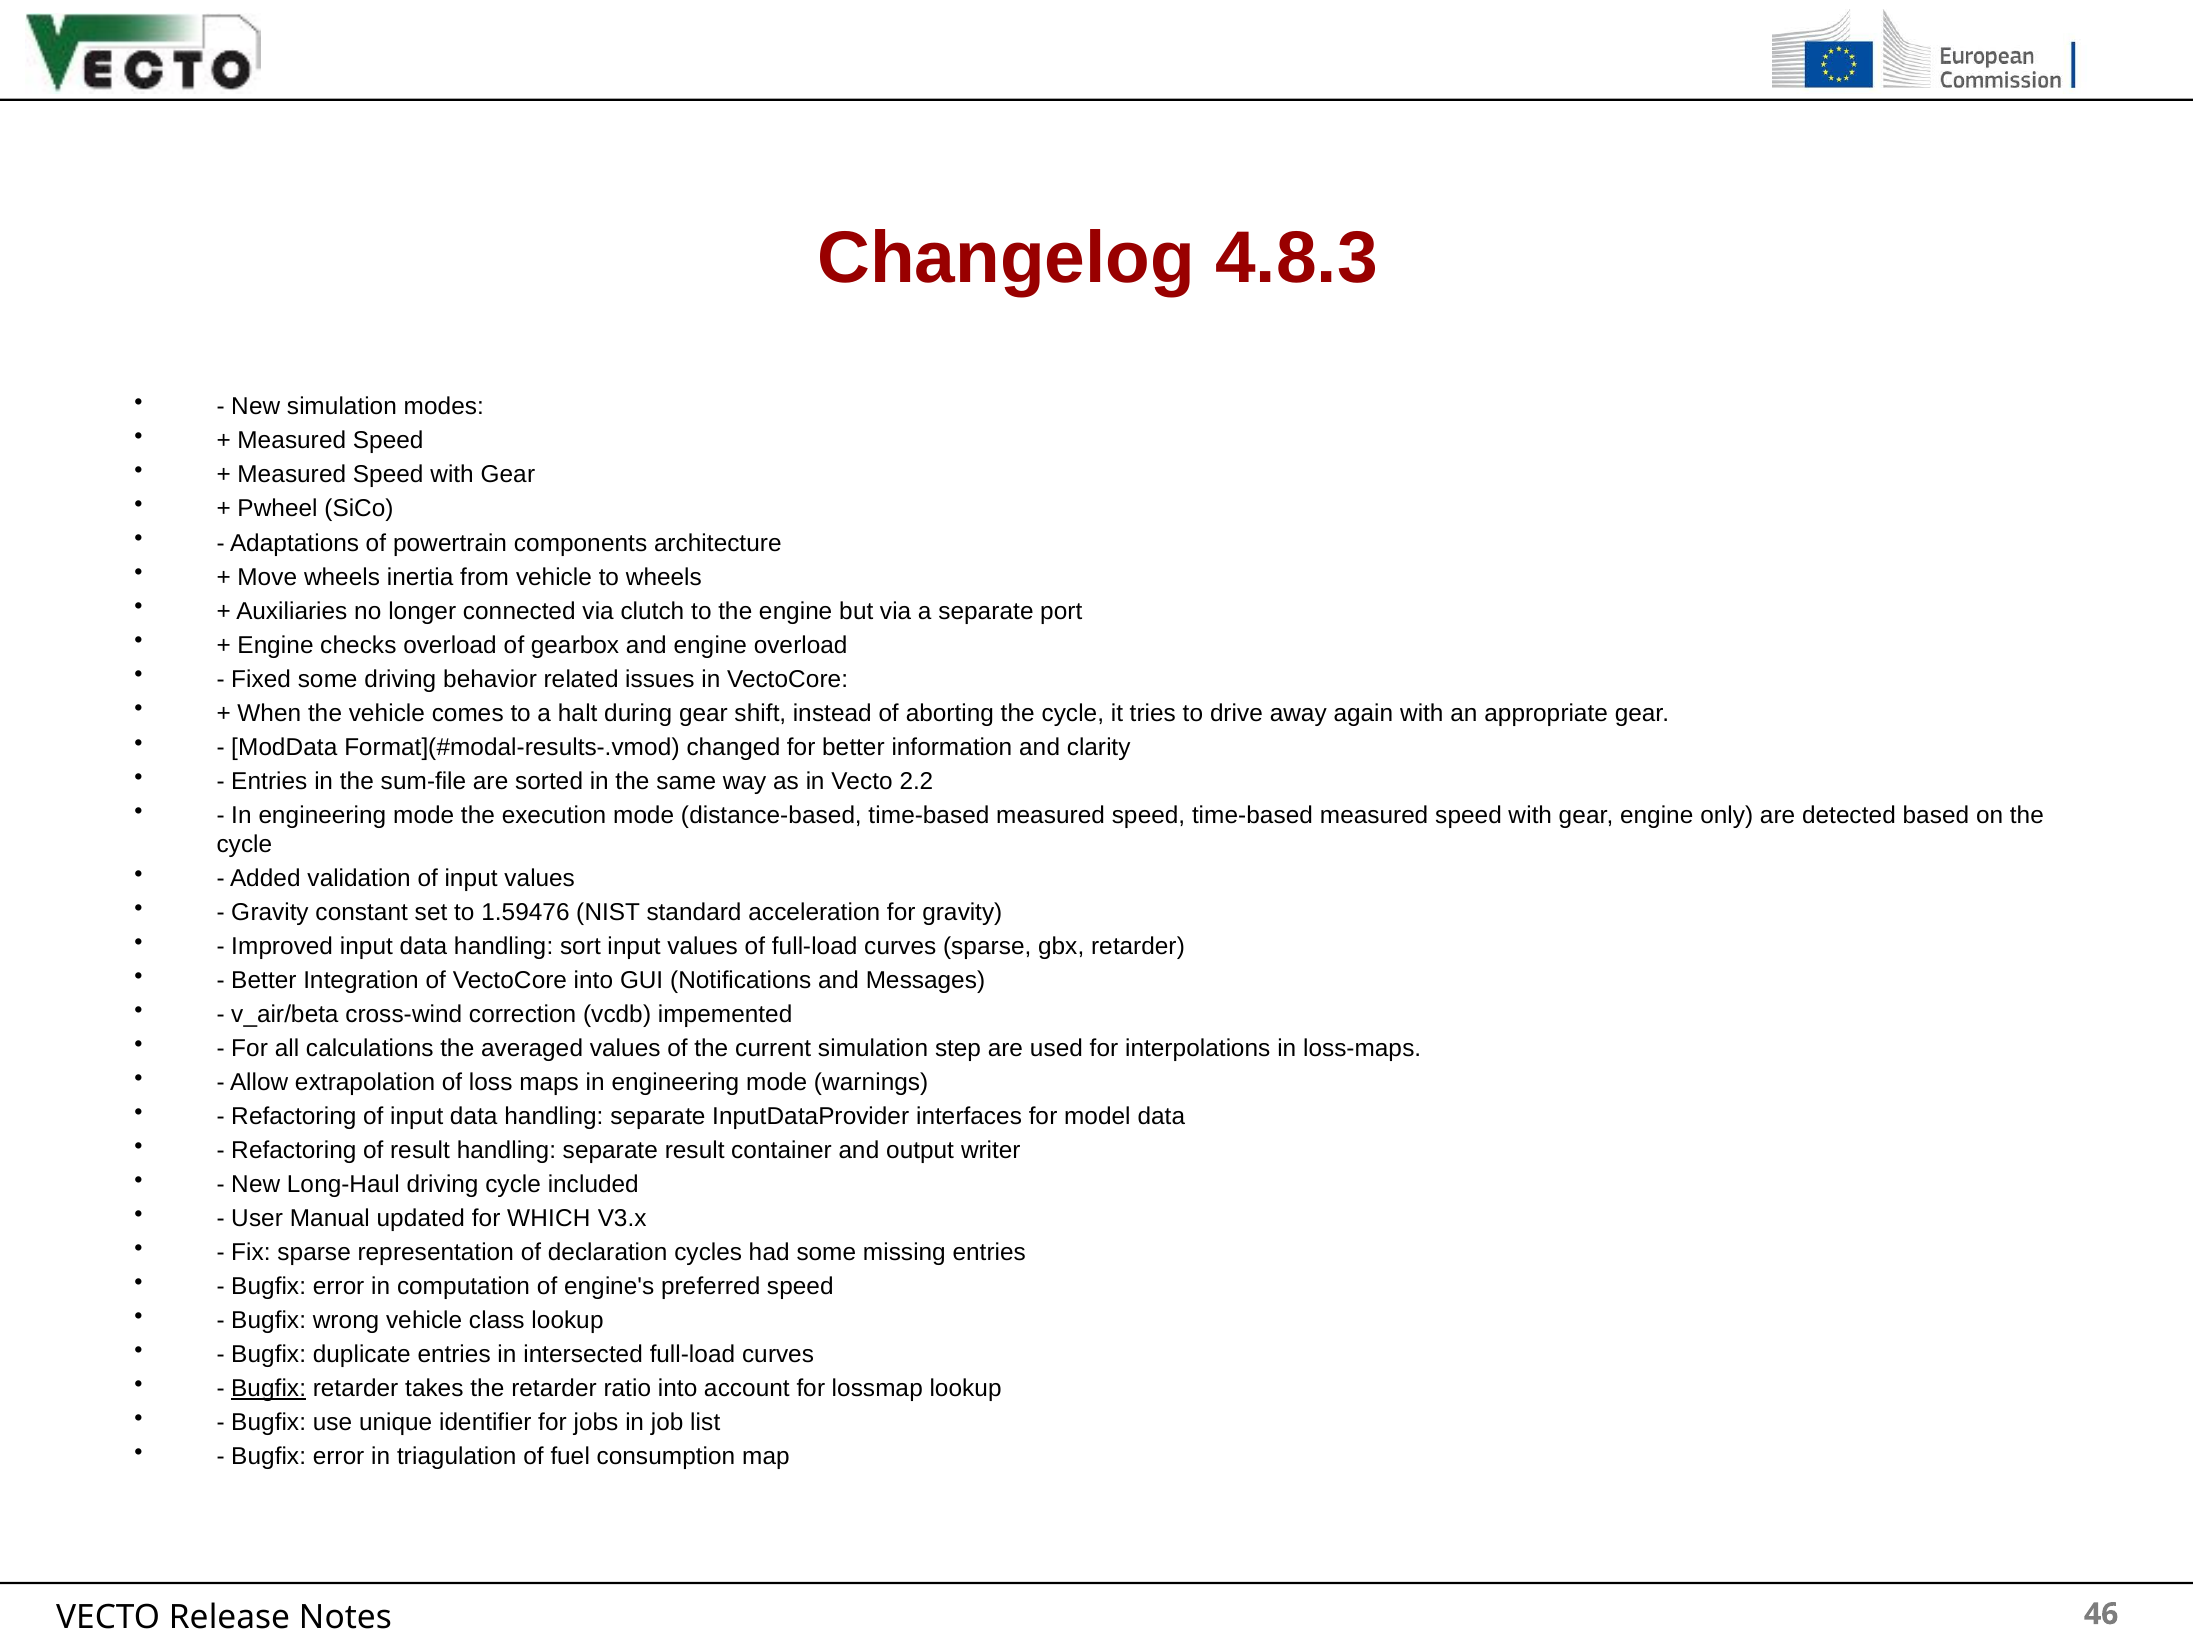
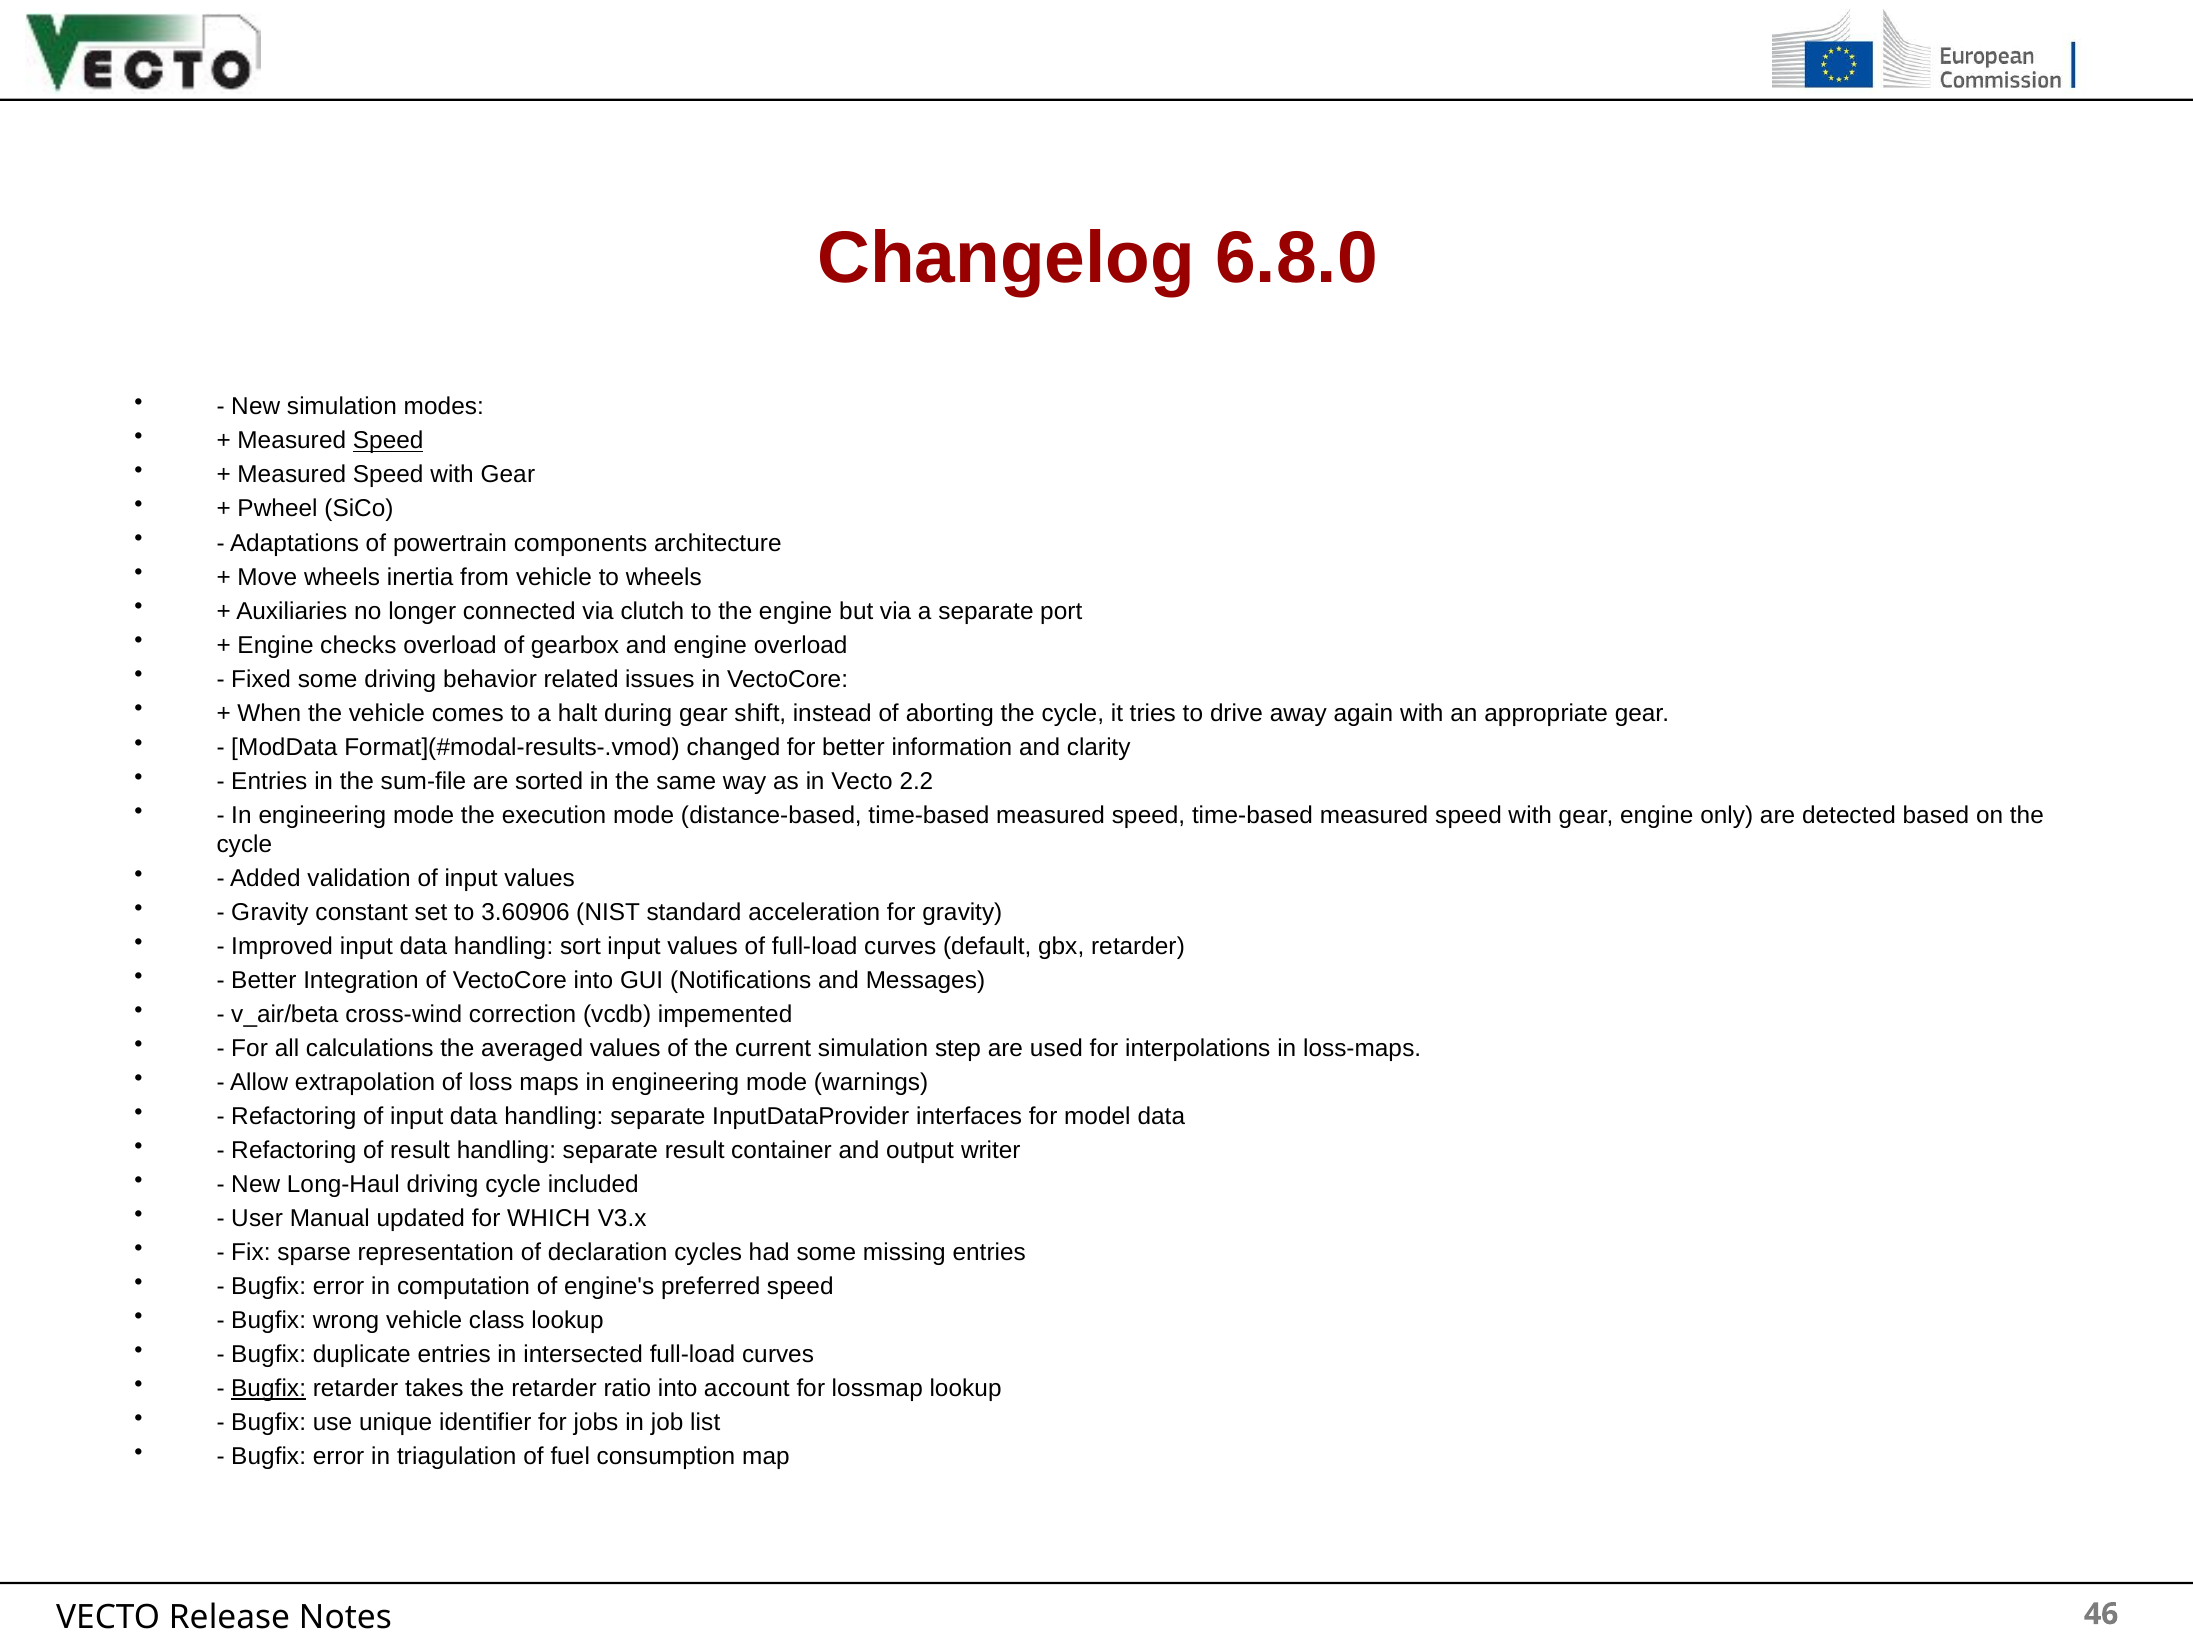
4.8.3: 4.8.3 -> 6.8.0 (1296, 258)
Speed underline: none -> present (388, 441)
1.59476: 1.59476 -> 3.60906 (525, 912)
curves sparse: sparse -> default (987, 946)
